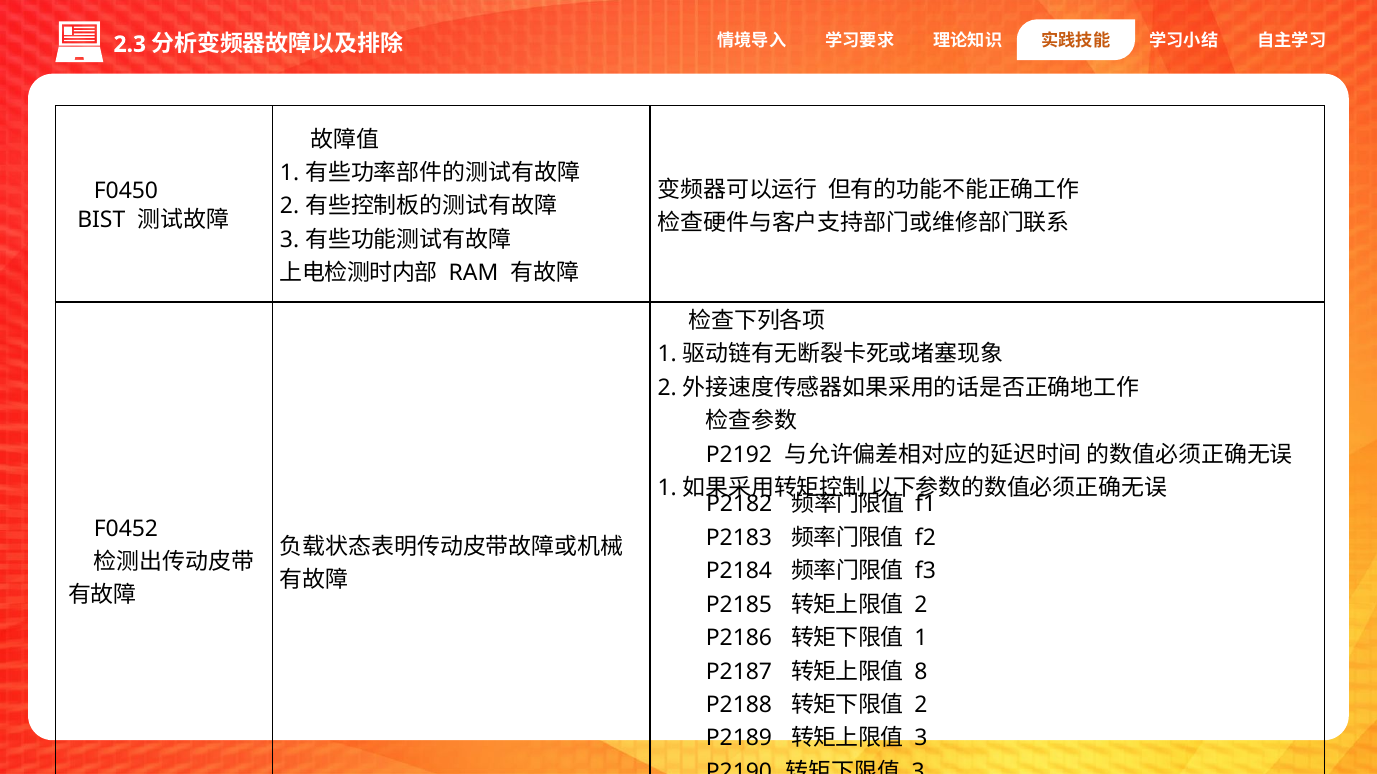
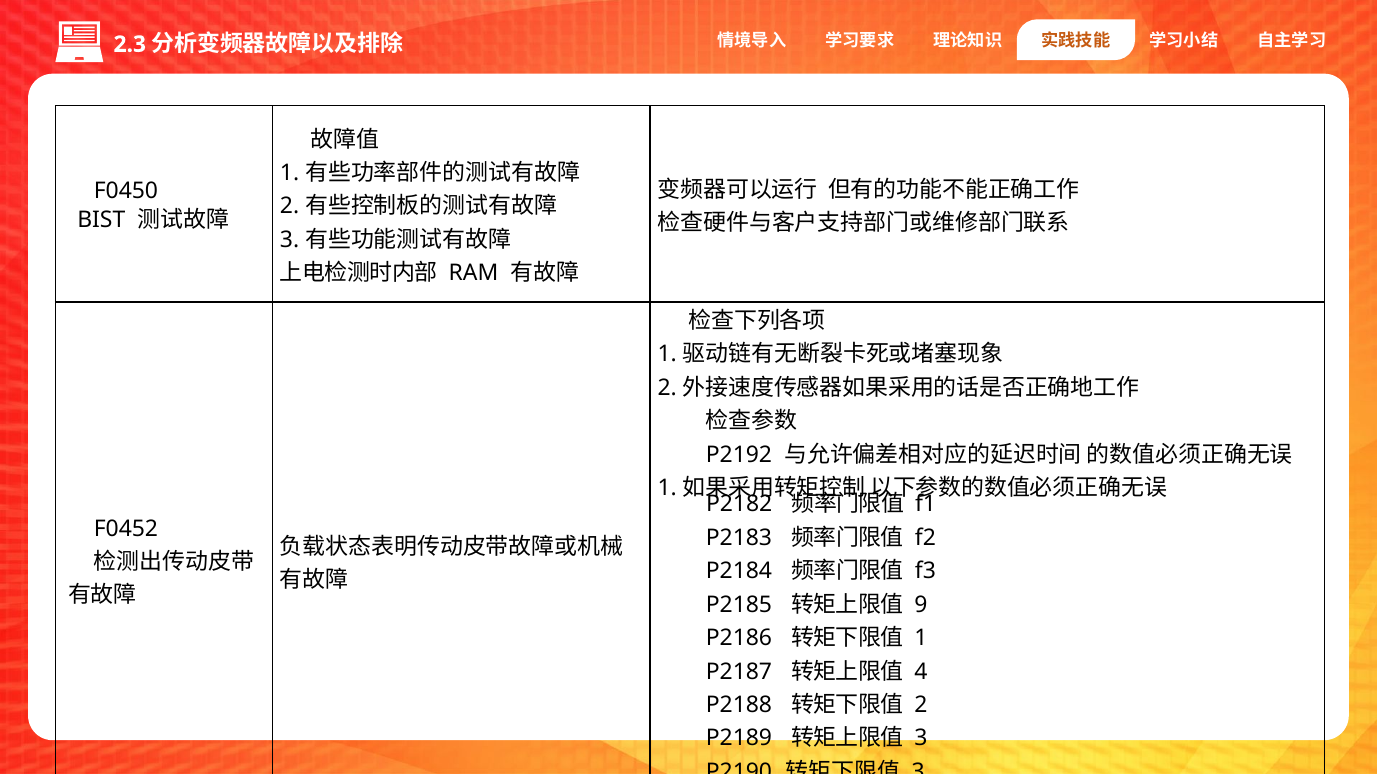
2: 2 -> 9 (921, 605)
8: 8 -> 4 (921, 672)
